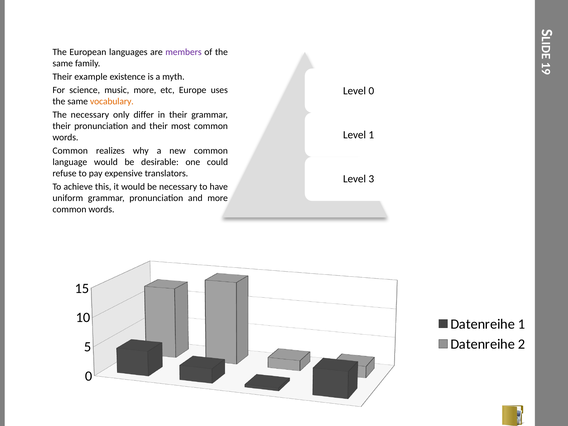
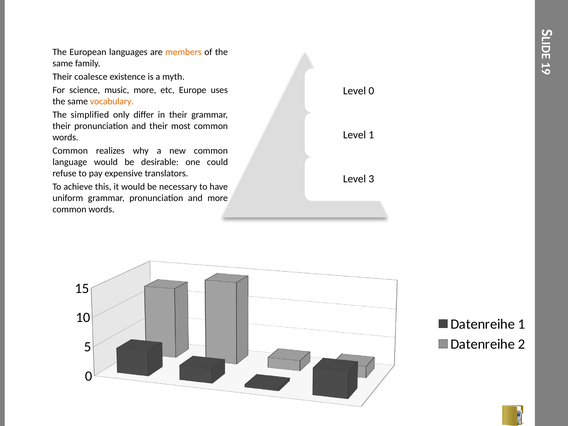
members colour: purple -> orange (184, 52)
example: example -> coalesce (91, 77)
The necessary: necessary -> simplified (90, 115)
